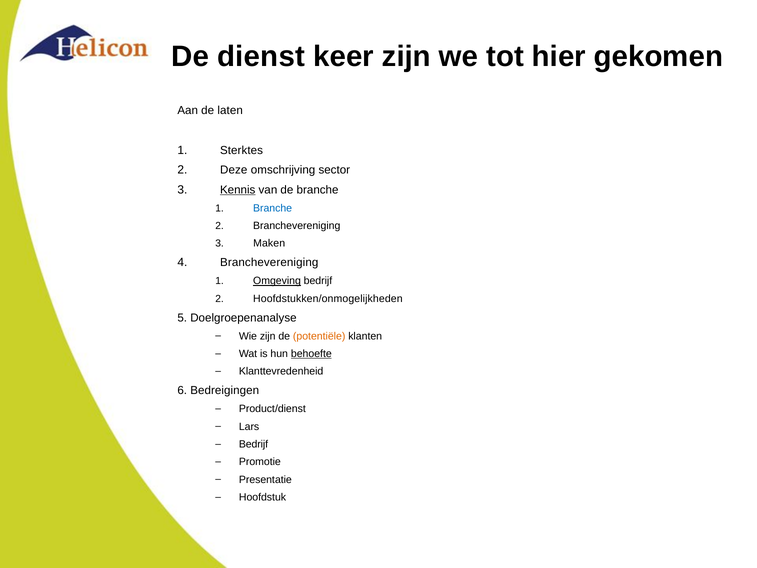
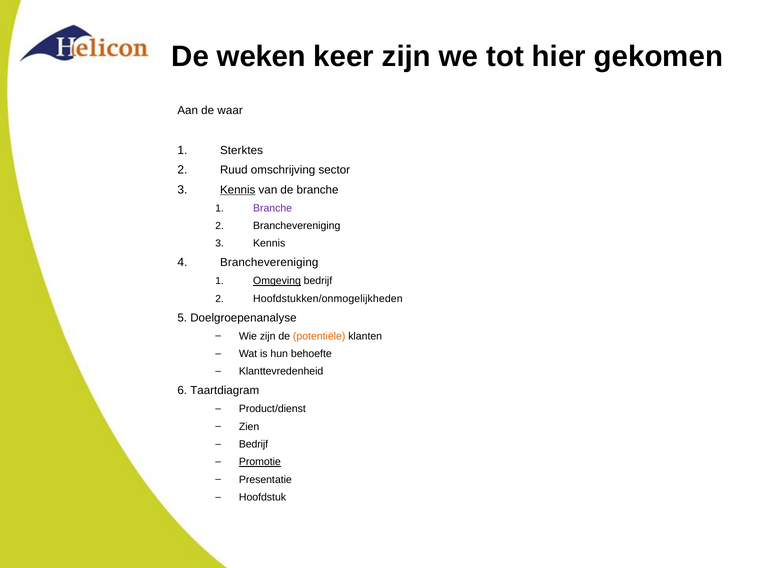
dienst: dienst -> weken (261, 56)
laten: laten -> waar (230, 111)
Deze: Deze -> Ruud (234, 170)
Branche colour: blue -> purple (273, 208)
Maken: Maken -> Kennis (269, 243)
behoefte underline: present -> none (311, 354)
Bedreigingen: Bedreigingen -> Taartdiagram (225, 391)
Lars: Lars -> Zien (249, 426)
Promotie underline: none -> present (260, 462)
